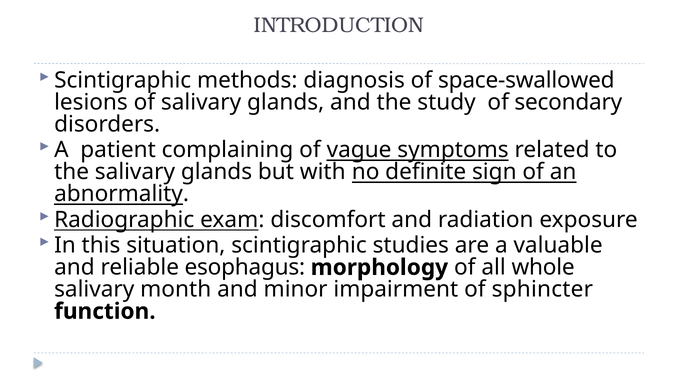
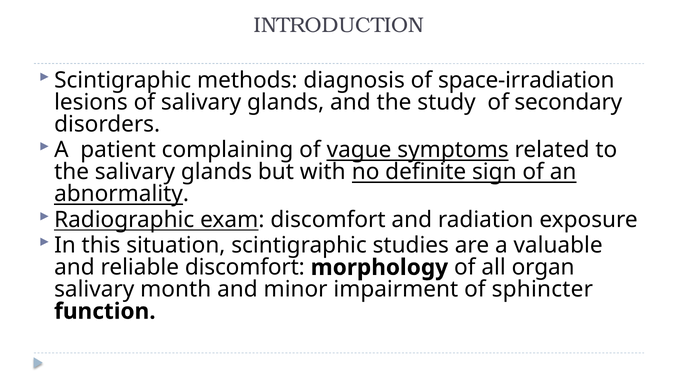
space-swallowed: space-swallowed -> space-irradiation (526, 80)
reliable esophagus: esophagus -> discomfort (245, 268)
whole: whole -> organ (543, 268)
